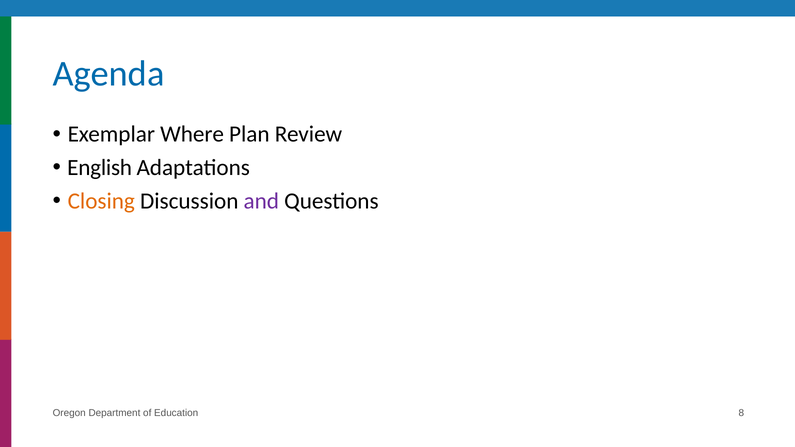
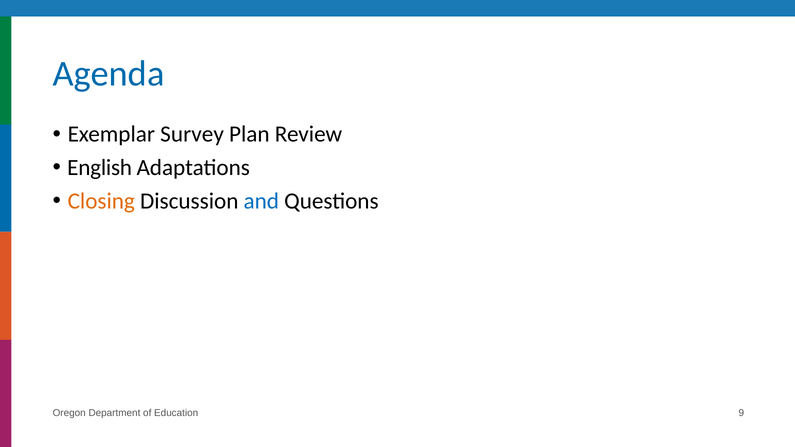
Where: Where -> Survey (192, 134)
and colour: purple -> blue (261, 201)
8: 8 -> 9 (741, 413)
